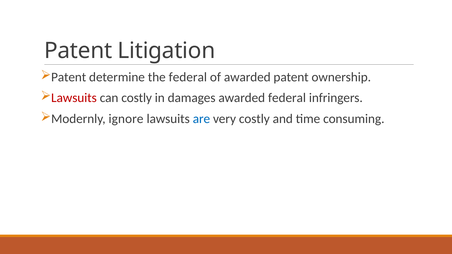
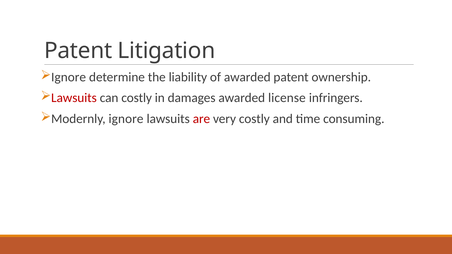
Patent: Patent -> Ignore (69, 77)
the federal: federal -> liability (188, 77)
awarded federal: federal -> license (287, 98)
are colour: blue -> red (201, 119)
